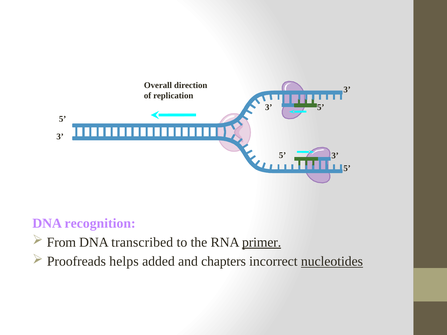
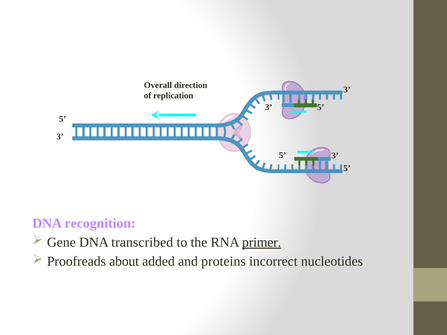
From: From -> Gene (61, 243)
helps: helps -> about (124, 262)
chapters: chapters -> proteins (223, 262)
nucleotides underline: present -> none (332, 262)
